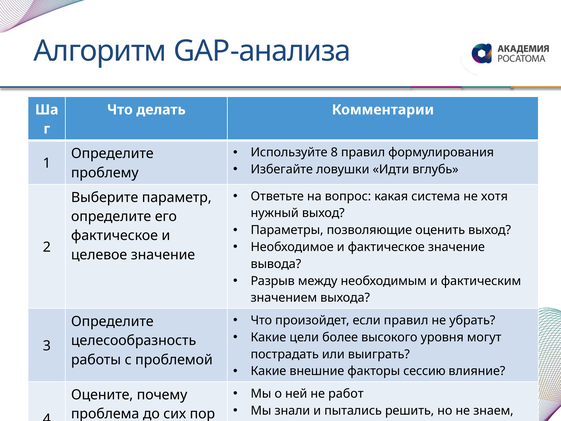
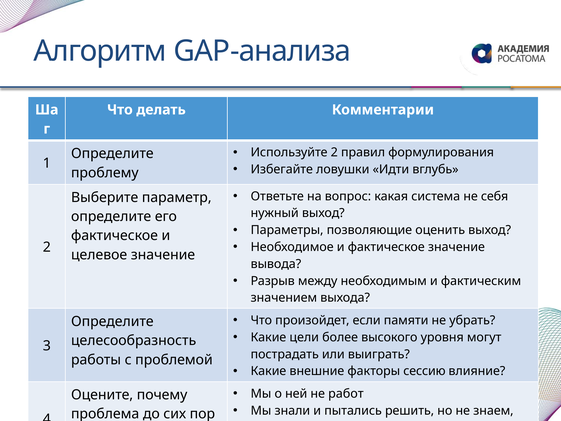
Используйте 8: 8 -> 2 (334, 152)
хотя: хотя -> себя (495, 196)
если правил: правил -> памяти (406, 320)
